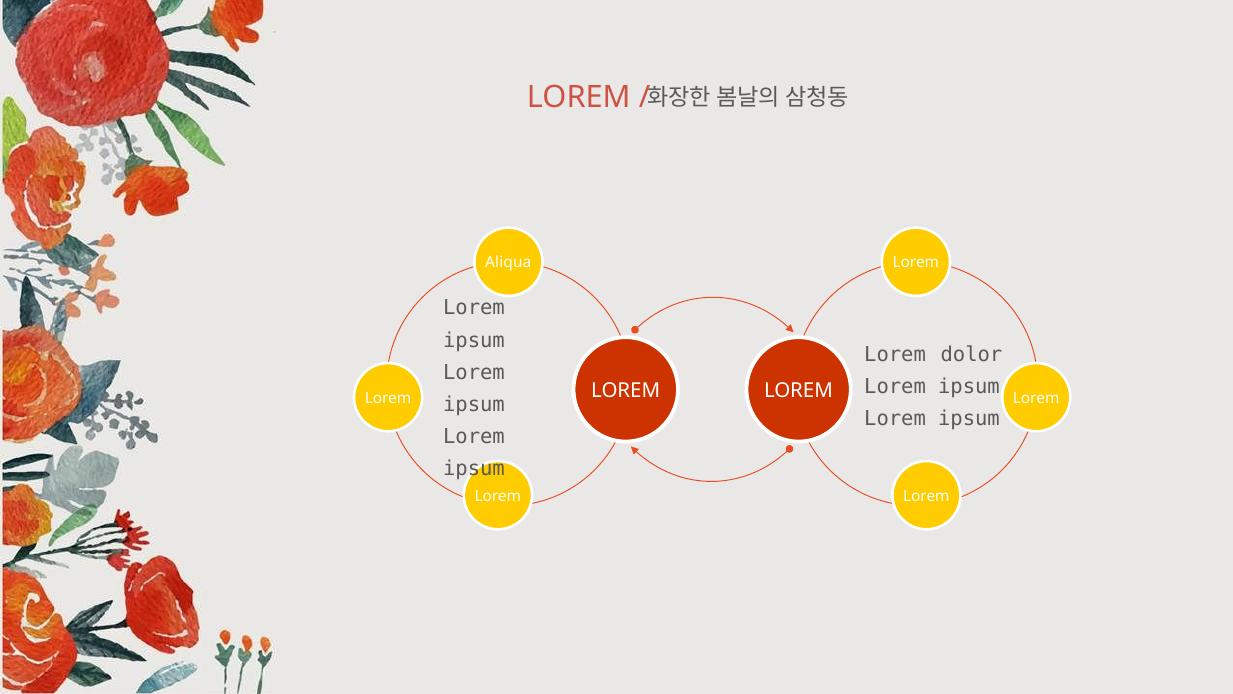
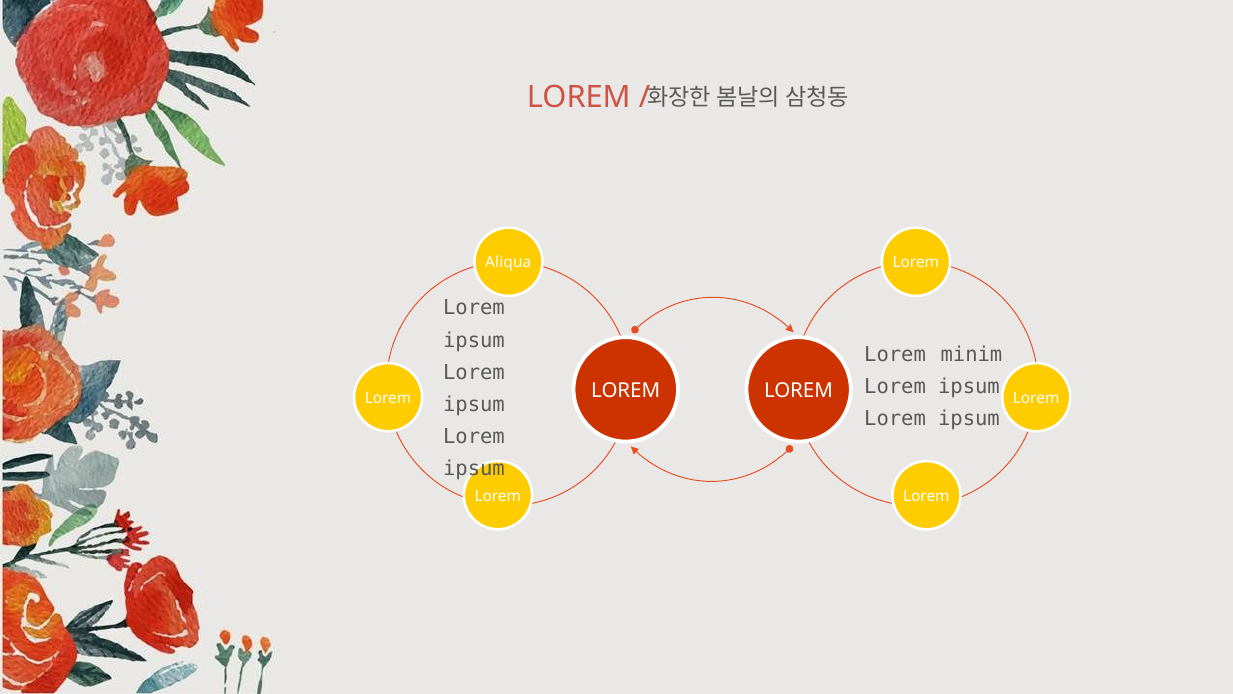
dolor: dolor -> minim (971, 354)
